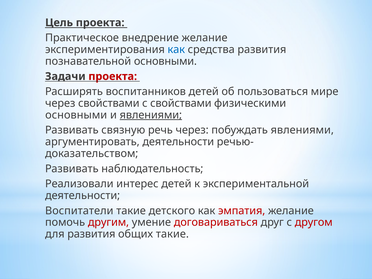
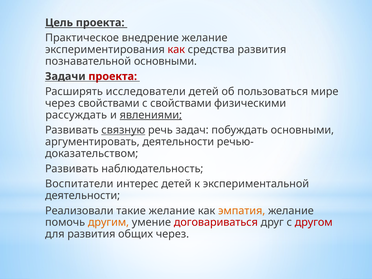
как colour: blue -> red (176, 50)
воспитанников: воспитанников -> исследователи (146, 92)
основными: основными -> рассуждать (76, 115)
связную underline: none -> present (123, 130)
речь через: через -> задач (192, 130)
побуждать явлениями: явлениями -> основными (302, 130)
Реализовали: Реализовали -> Воспитатели (79, 184)
Воспитатели: Воспитатели -> Реализовали (79, 211)
такие детского: детского -> желание (172, 211)
эмпатия colour: red -> orange (242, 211)
другим colour: red -> orange (108, 222)
общих такие: такие -> через (172, 234)
